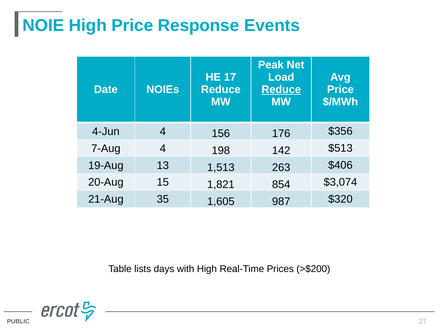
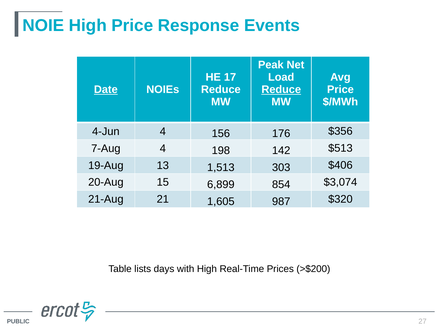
Date underline: none -> present (106, 89)
263: 263 -> 303 (281, 167)
1,821: 1,821 -> 6,899 (221, 184)
35: 35 -> 21 (163, 199)
